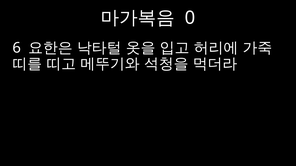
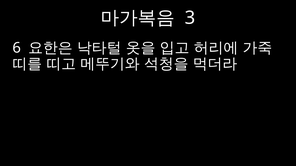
0: 0 -> 3 (190, 18)
